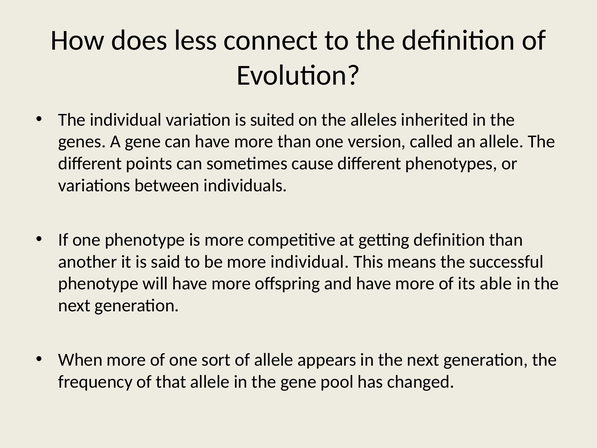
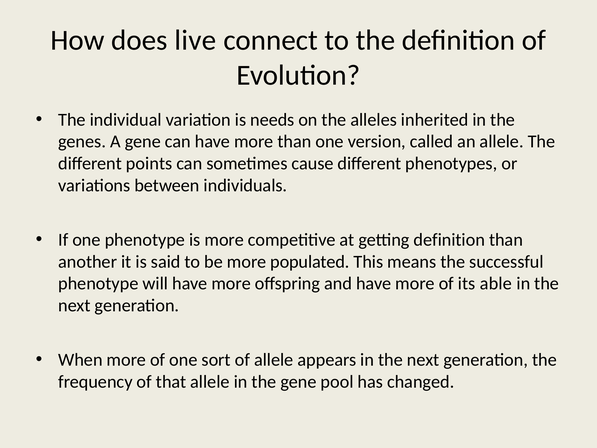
less: less -> live (195, 40)
suited: suited -> needs (272, 120)
more individual: individual -> populated (310, 262)
